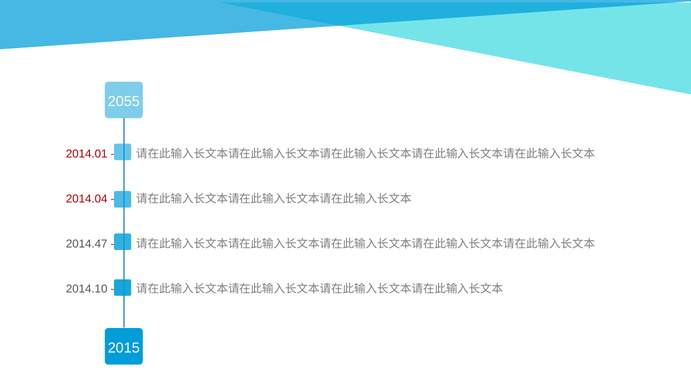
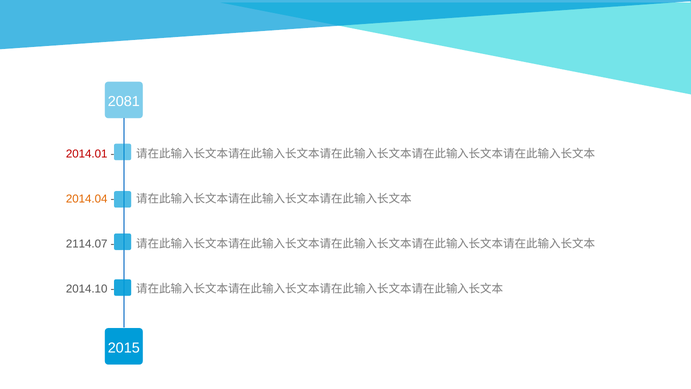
2055: 2055 -> 2081 (124, 102)
2014.04 colour: red -> orange (87, 199)
2014.47: 2014.47 -> 2114.07 (87, 244)
